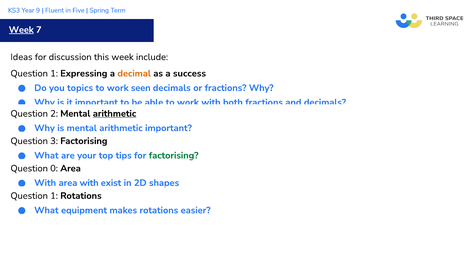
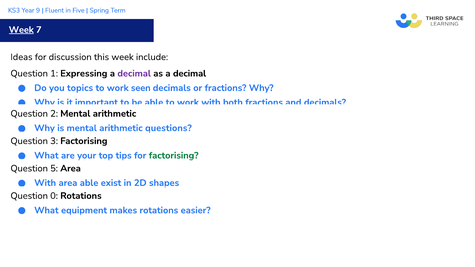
decimal colour: orange -> purple (134, 73)
as a success: success -> decimal (190, 73)
arithmetic underline: present -> none (115, 114)
arithmetic important: important -> questions (168, 128)
0: 0 -> 5 (54, 168)
area with: with -> able (89, 183)
1: 1 -> 0 (54, 196)
